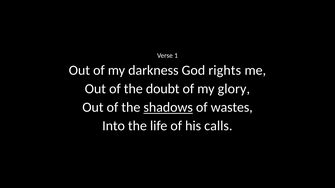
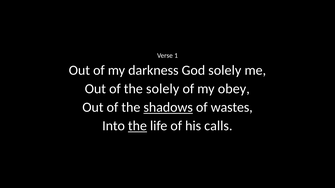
God rights: rights -> solely (225, 70)
the doubt: doubt -> solely (163, 89)
glory: glory -> obey (234, 89)
the underline: none -> present (137, 126)
